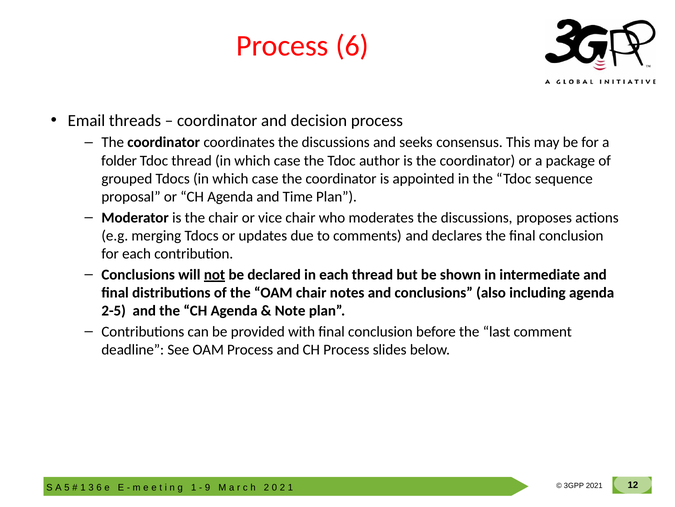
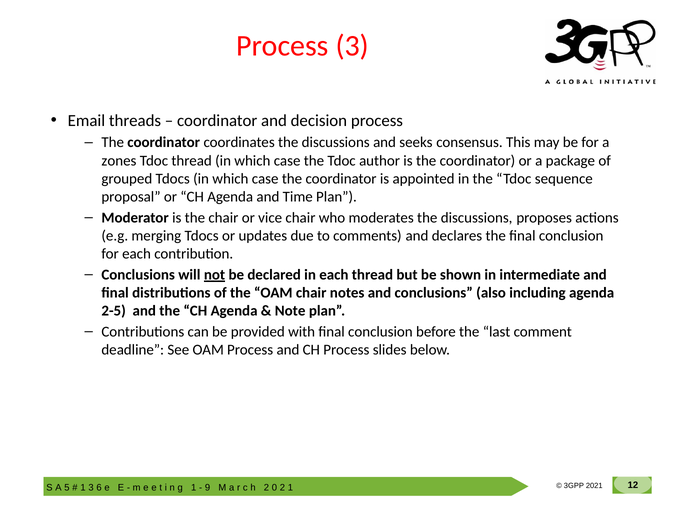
Process 6: 6 -> 3 (352, 46)
folder: folder -> zones (119, 160)
